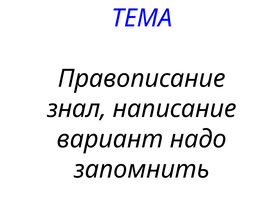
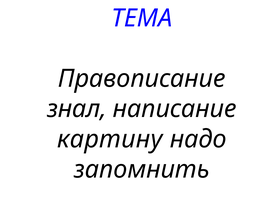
вариант: вариант -> картину (110, 139)
